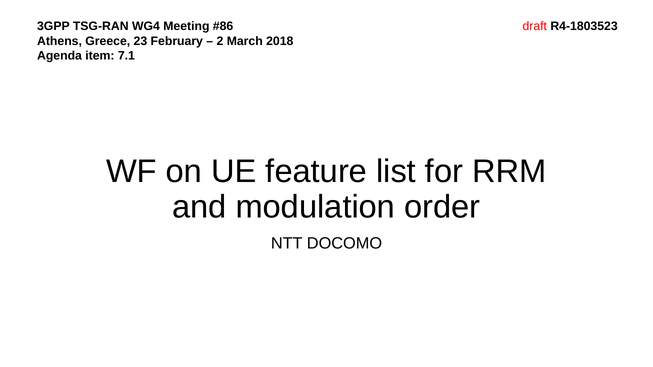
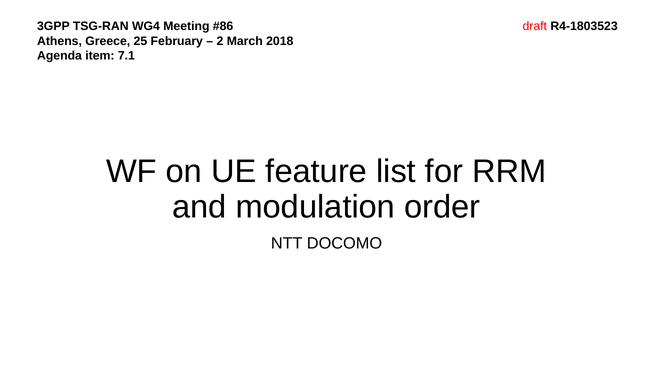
23: 23 -> 25 (140, 41)
